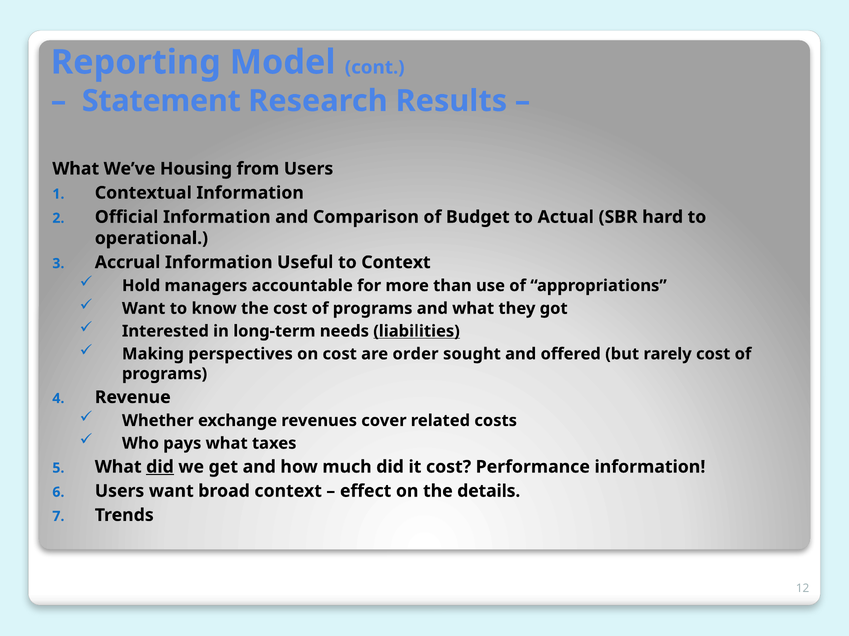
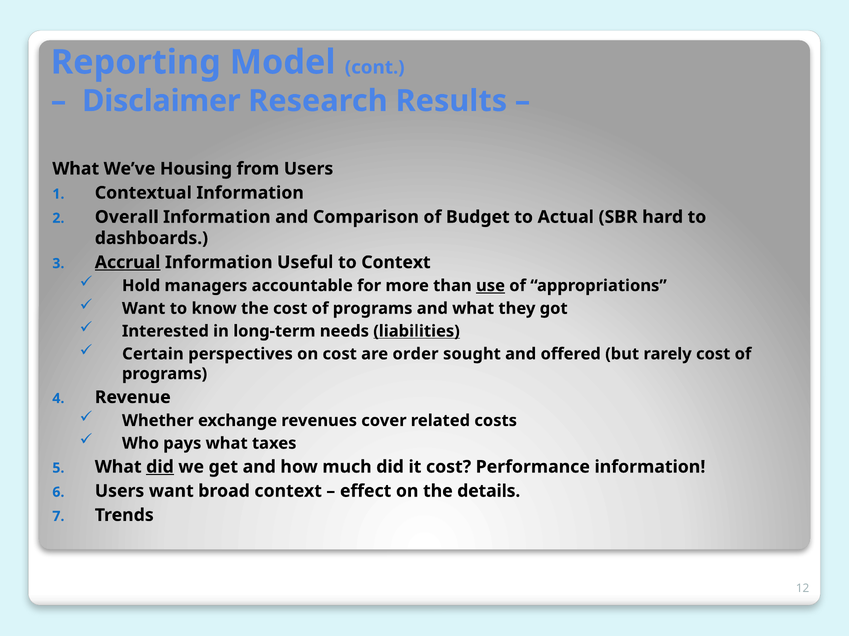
Statement: Statement -> Disclaimer (161, 101)
Official: Official -> Overall (127, 217)
operational: operational -> dashboards (151, 238)
Accrual underline: none -> present (128, 263)
use underline: none -> present (491, 286)
Making: Making -> Certain (153, 354)
